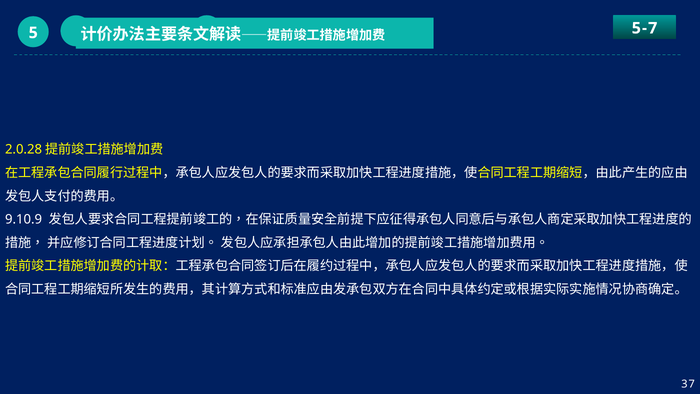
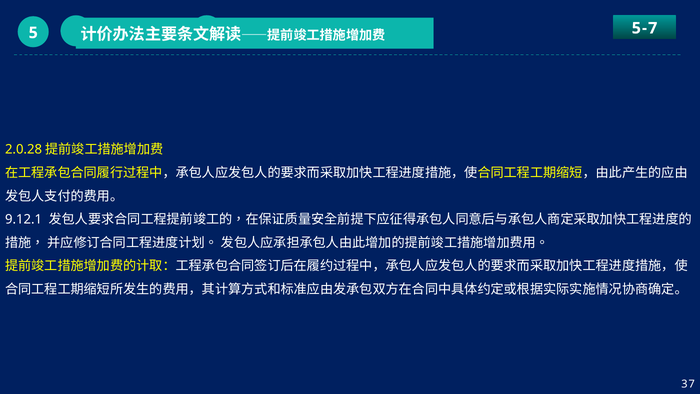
9.10.9: 9.10.9 -> 9.12.1 (24, 219)
